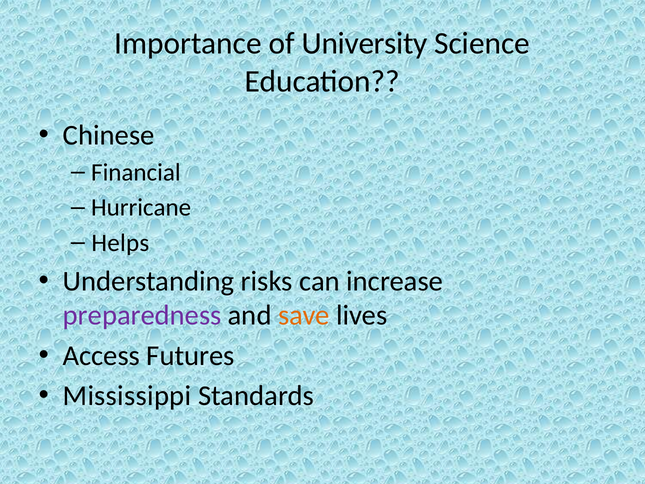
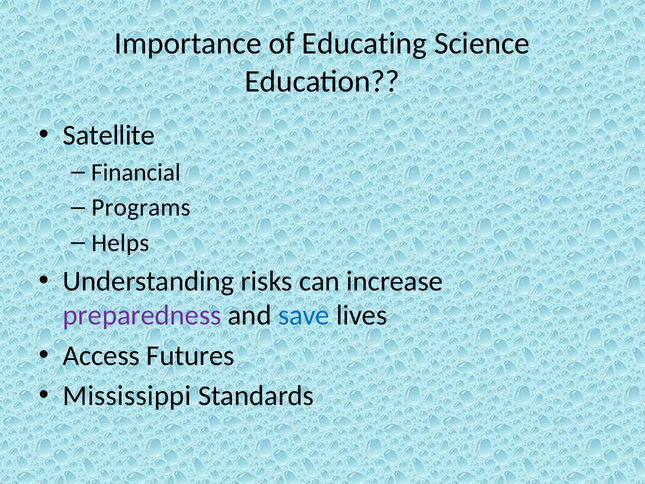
University: University -> Educating (365, 44)
Chinese: Chinese -> Satellite (109, 135)
Hurricane: Hurricane -> Programs (141, 207)
save colour: orange -> blue (304, 315)
